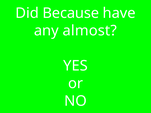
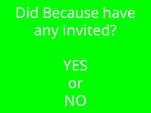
almost: almost -> invited (90, 31)
